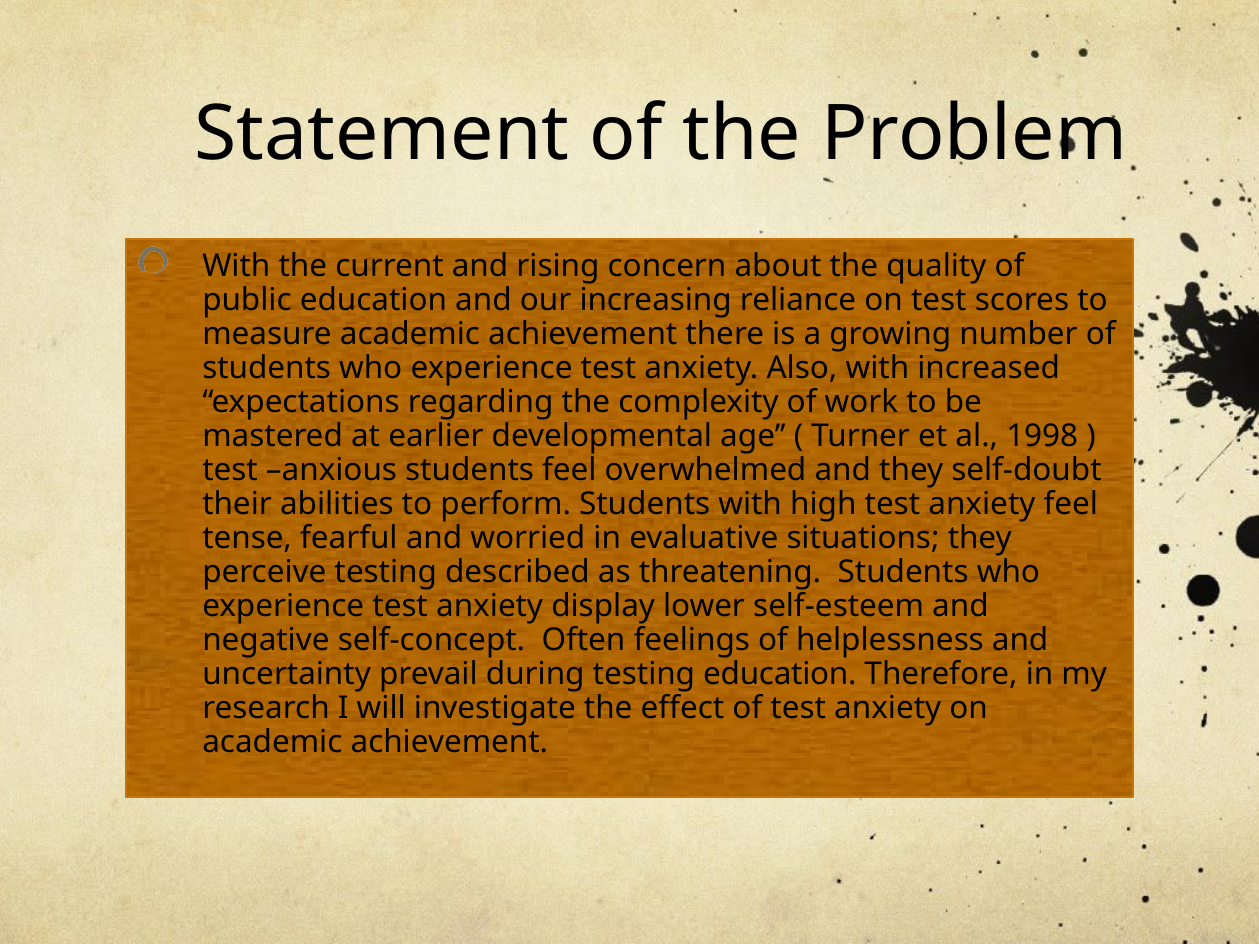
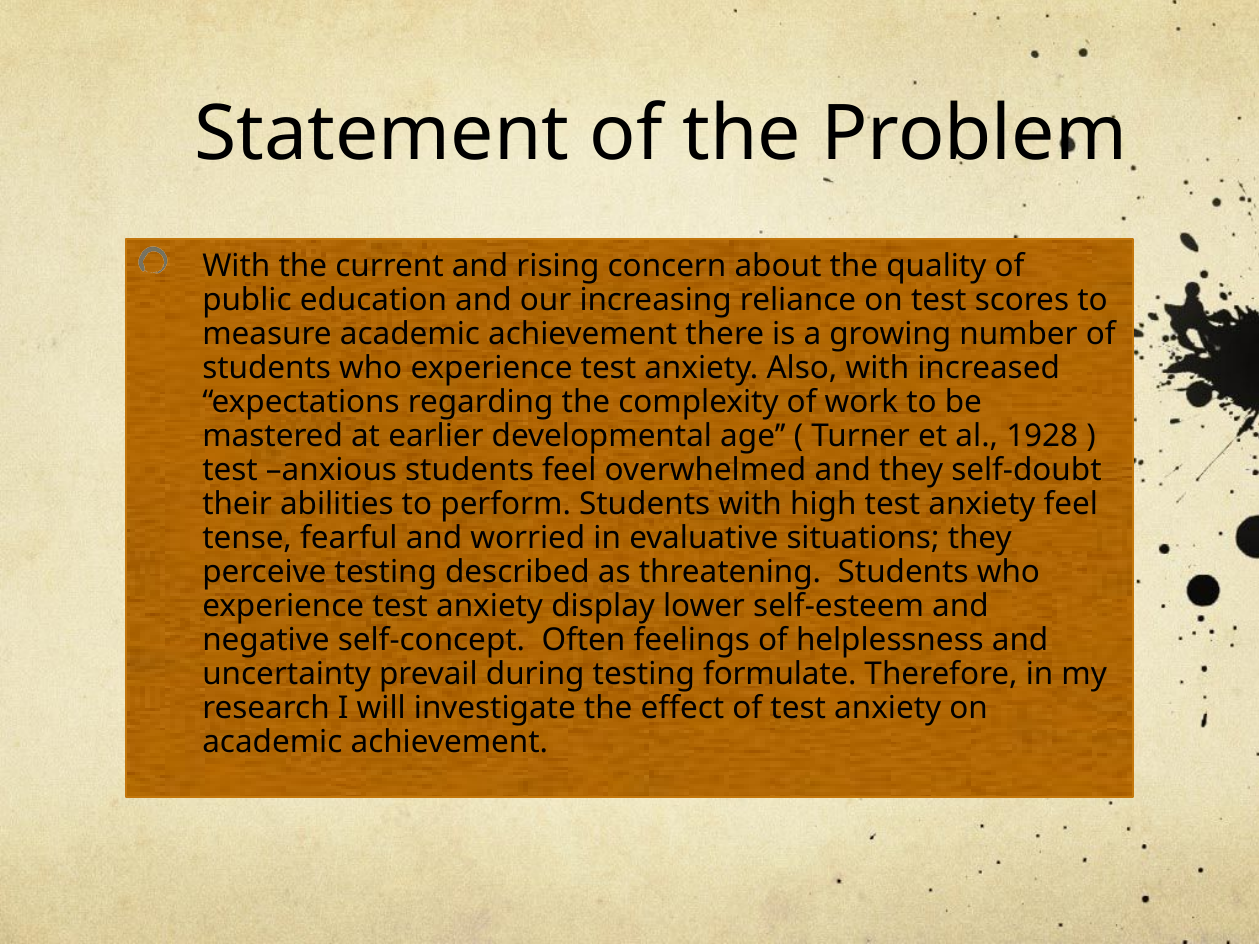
1998: 1998 -> 1928 (1042, 436)
testing education: education -> formulate (780, 674)
